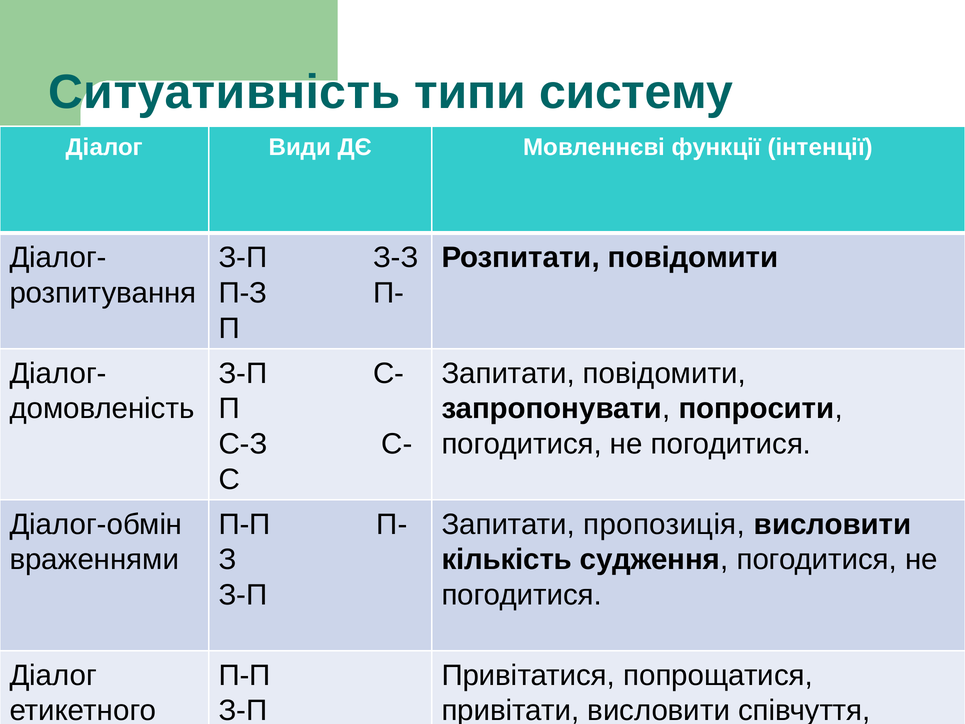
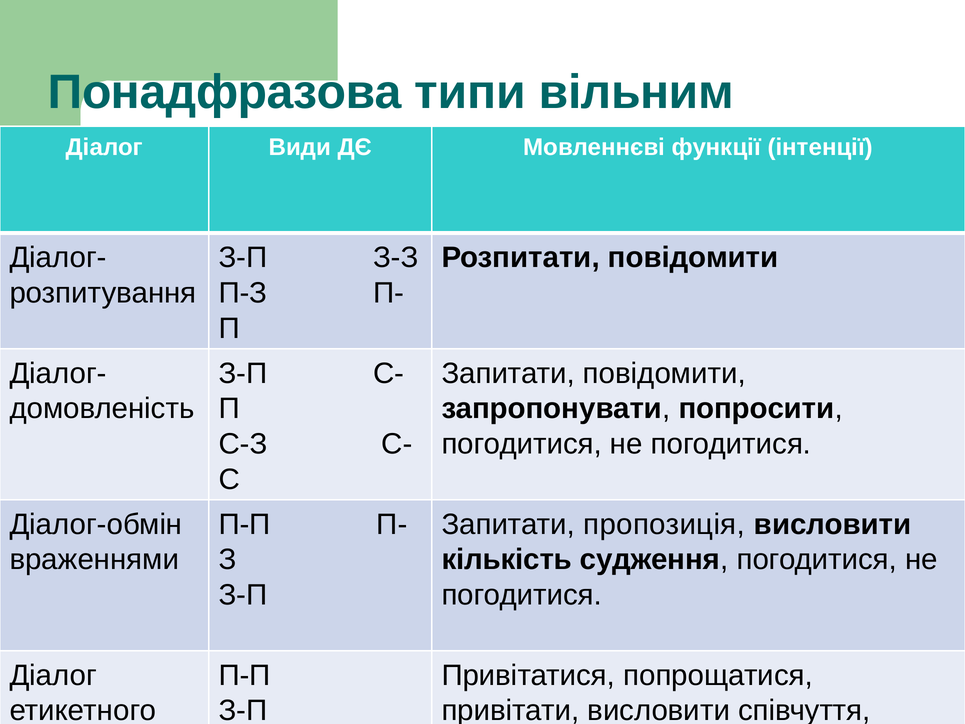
Ситуативність: Ситуативність -> Понадфразова (225, 92)
систему: систему -> вільним (636, 92)
